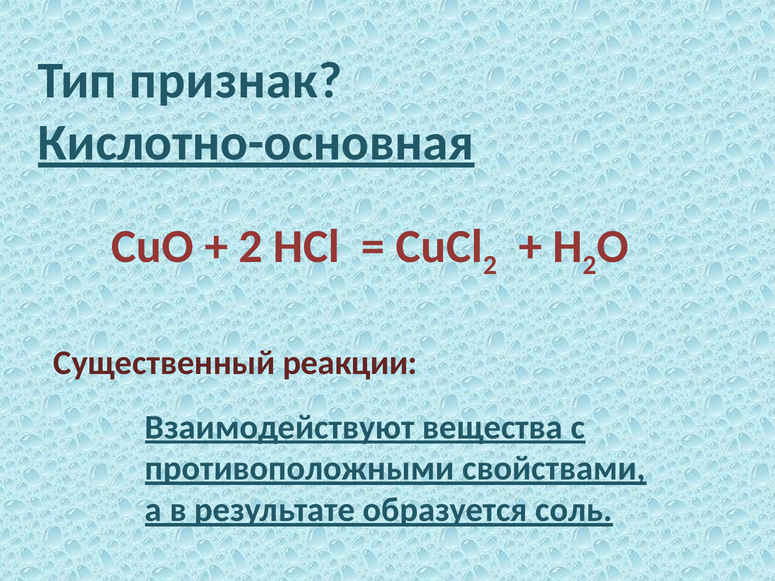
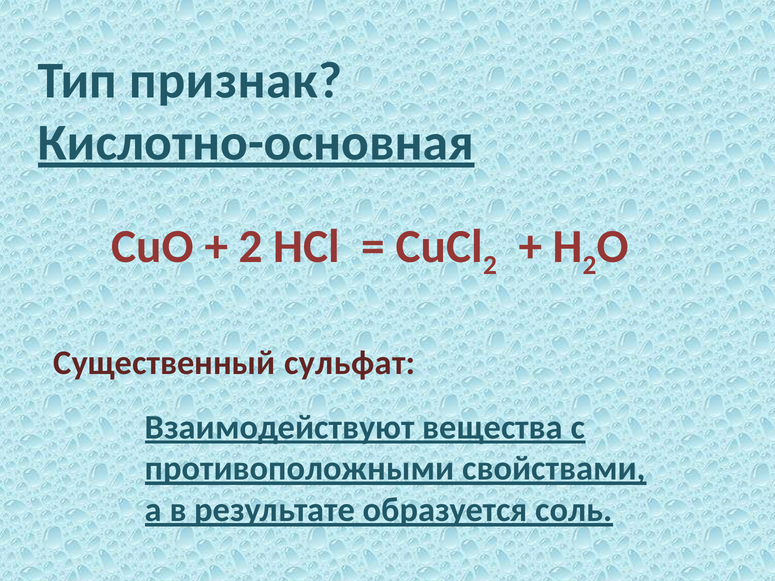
реакции: реакции -> сульфат (350, 363)
